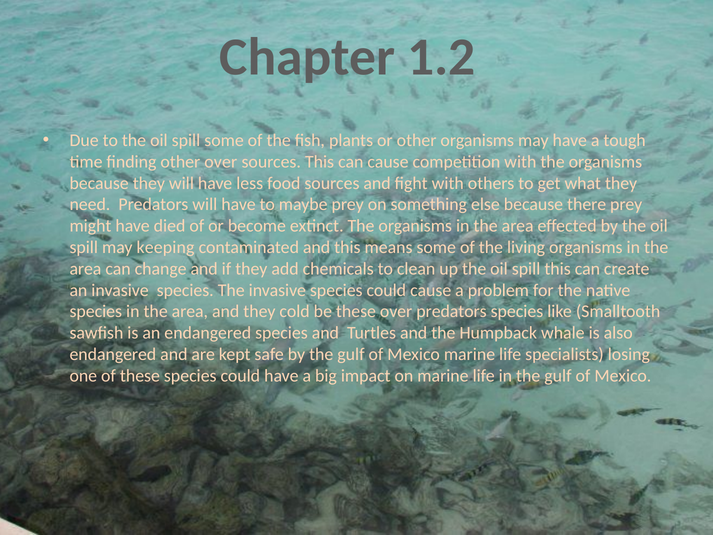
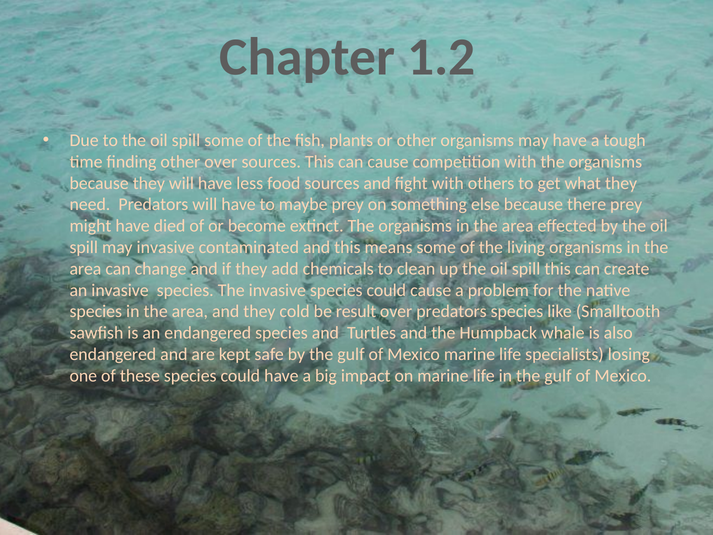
may keeping: keeping -> invasive (166, 247)
be these: these -> result (356, 311)
